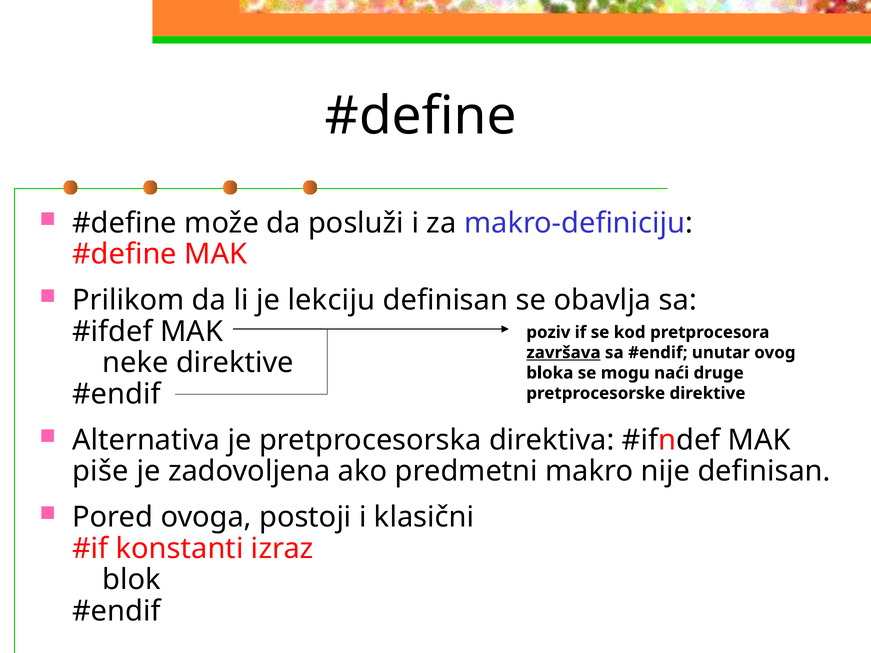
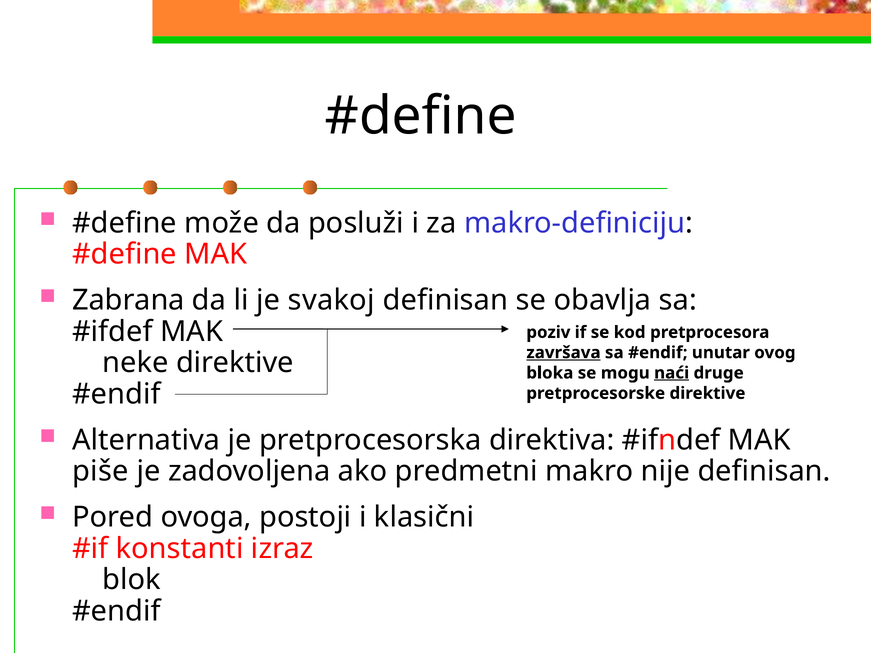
Prilikom: Prilikom -> Zabrana (128, 300)
lekciju: lekciju -> svakoj (331, 300)
naći underline: none -> present (672, 373)
